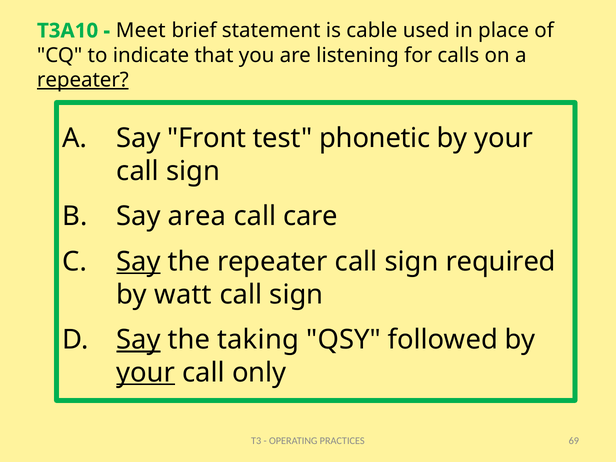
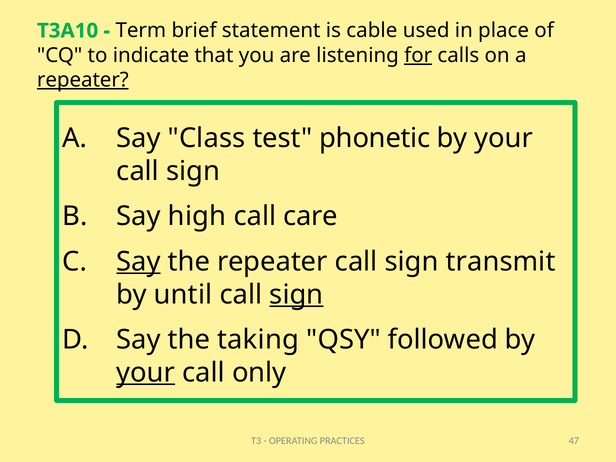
Meet: Meet -> Term (141, 31)
for underline: none -> present (418, 55)
Front: Front -> Class (207, 138)
area: area -> high (197, 216)
required: required -> transmit (501, 262)
watt: watt -> until (183, 294)
sign underline: none -> present (296, 294)
Say underline: present -> none (139, 340)
69: 69 -> 47 (574, 441)
